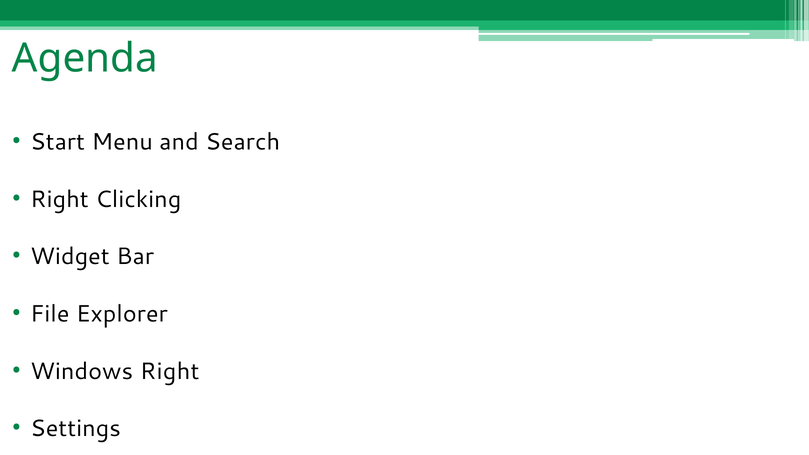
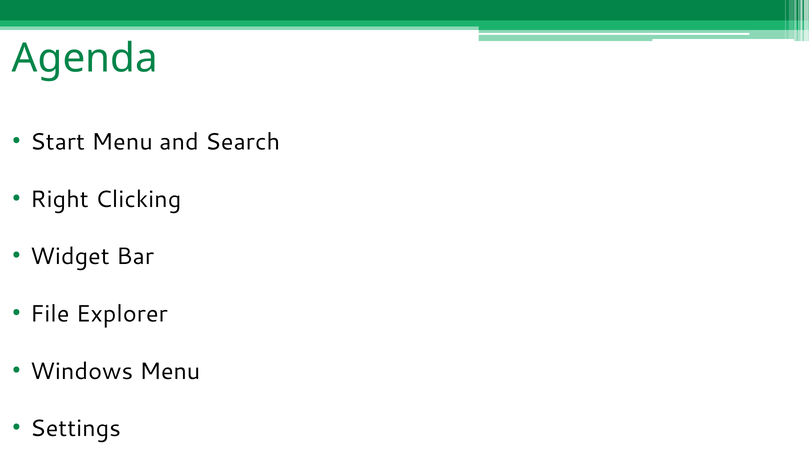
Windows Right: Right -> Menu (170, 371)
